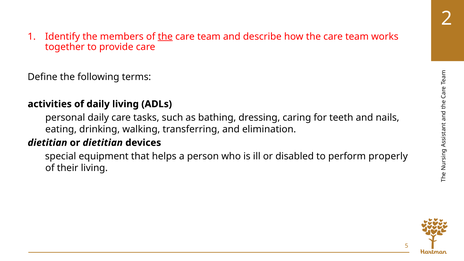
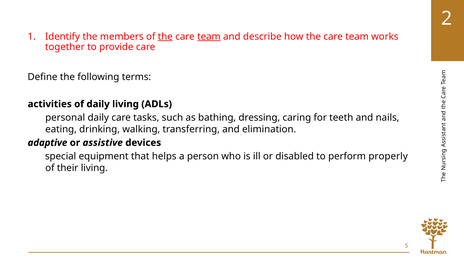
team underline: none -> present (209, 37)
dietitian: dietitian -> adaptive (47, 143)
or dietitian: dietitian -> assistive (103, 143)
